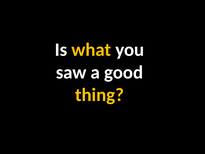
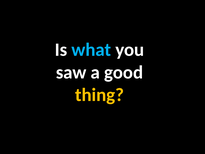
what colour: yellow -> light blue (91, 50)
